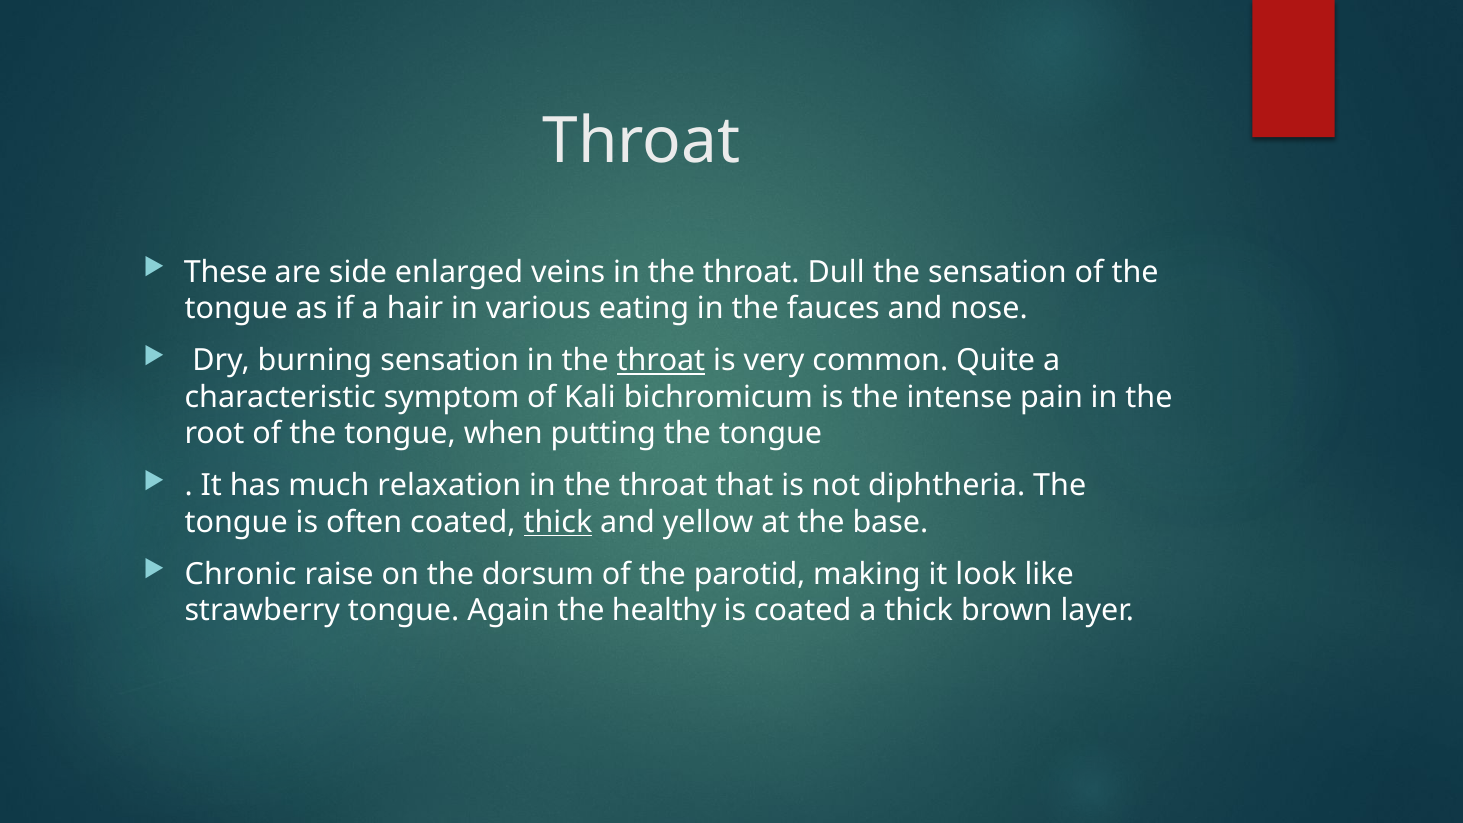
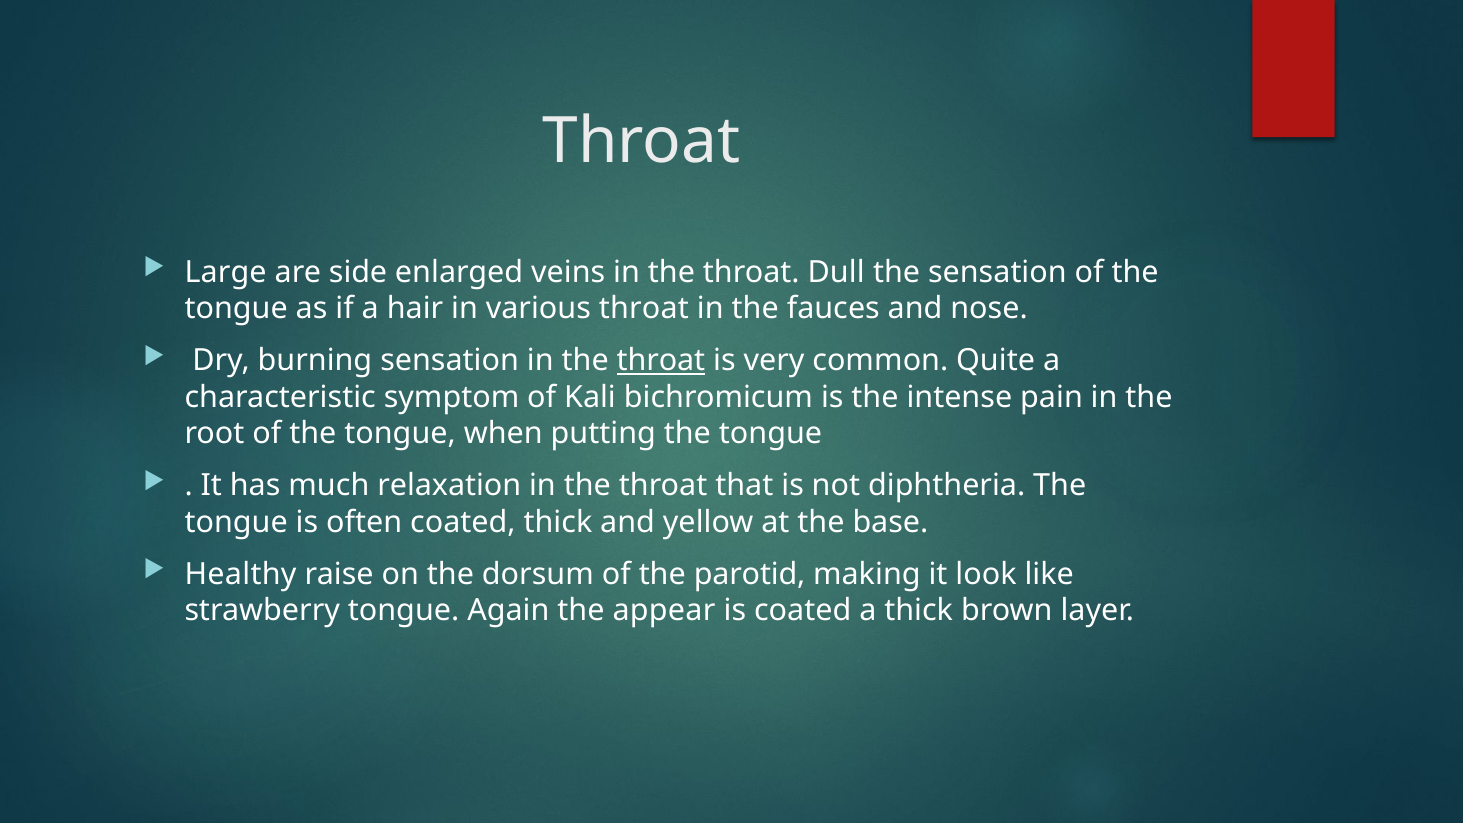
These: These -> Large (226, 272)
various eating: eating -> throat (644, 309)
thick underline: present -> none (558, 522)
Chronic: Chronic -> Healthy (241, 574)
healthy: healthy -> appear (664, 611)
